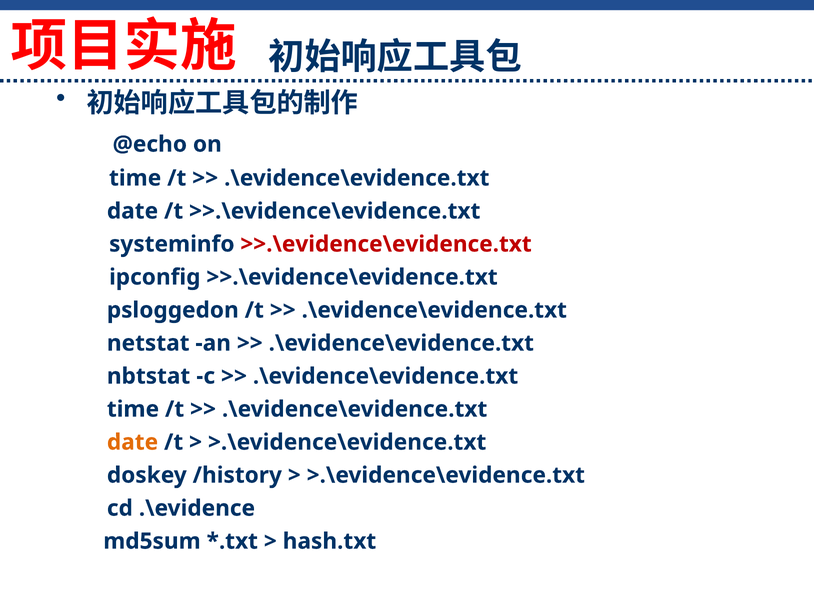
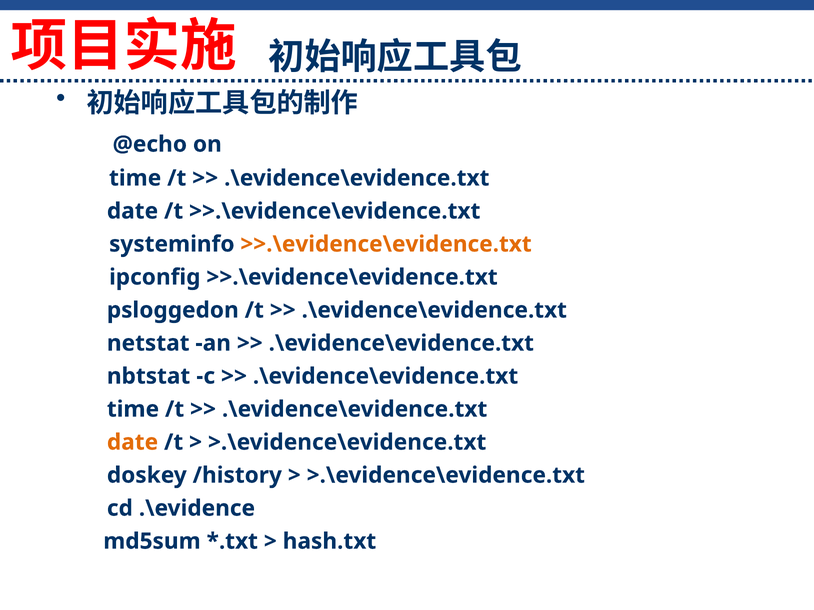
>>.\evidence\evidence.txt colour: red -> orange (386, 244)
